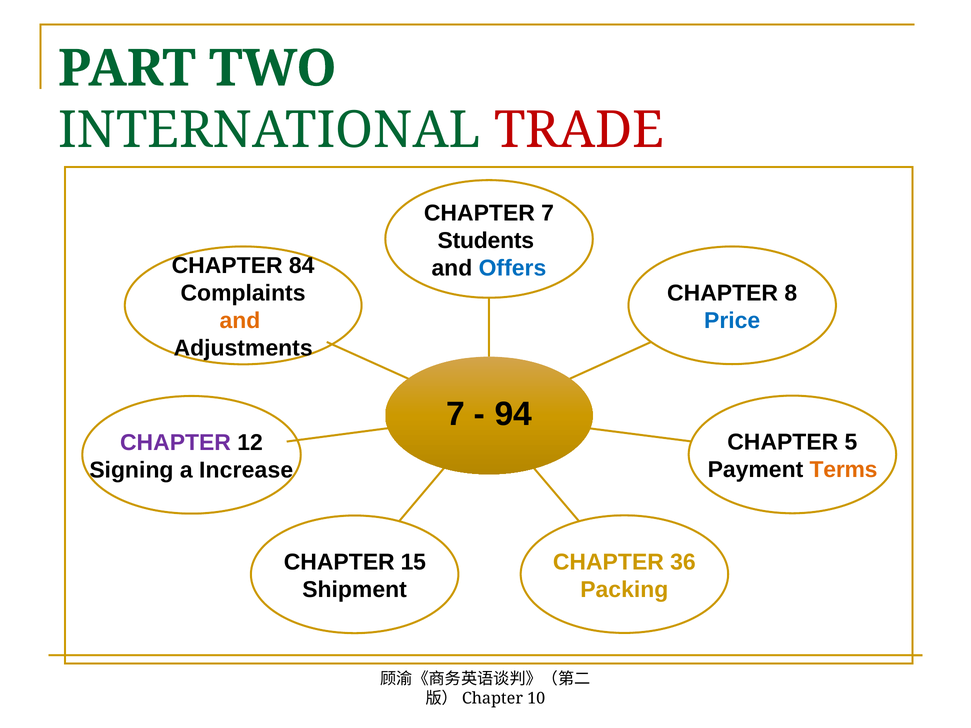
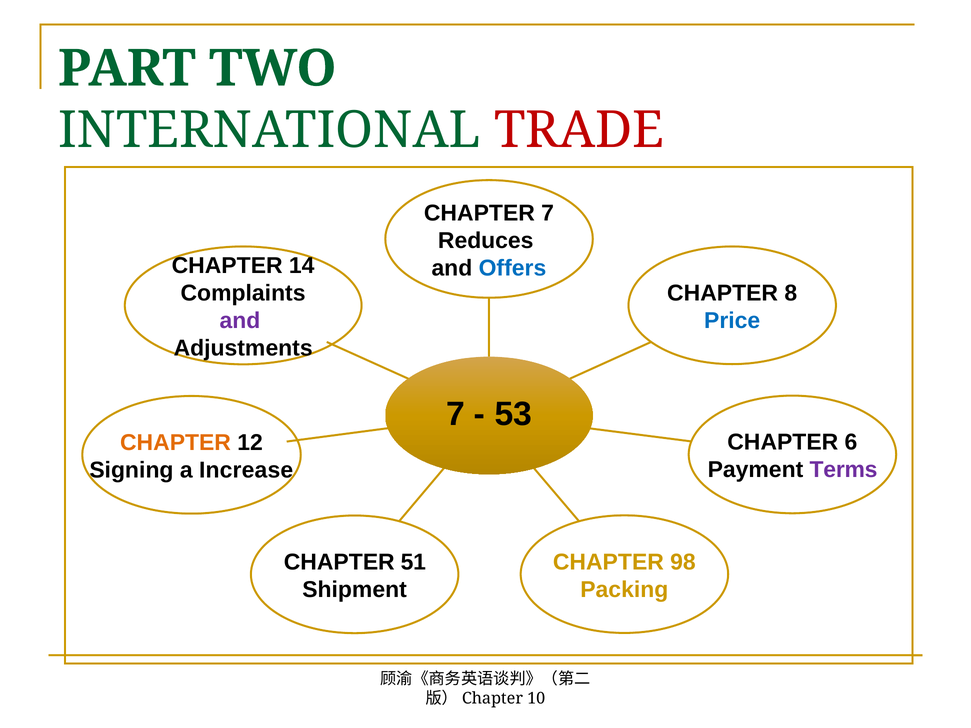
Students: Students -> Reduces (486, 241)
84: 84 -> 14 (302, 266)
and colour: orange -> purple (240, 321)
94: 94 -> 53 (513, 414)
5: 5 -> 6 (851, 442)
CHAPTER colour: purple -> orange (175, 443)
Terms colour: orange -> purple (844, 470)
36: 36 -> 98 (683, 562)
15: 15 -> 51 (413, 562)
